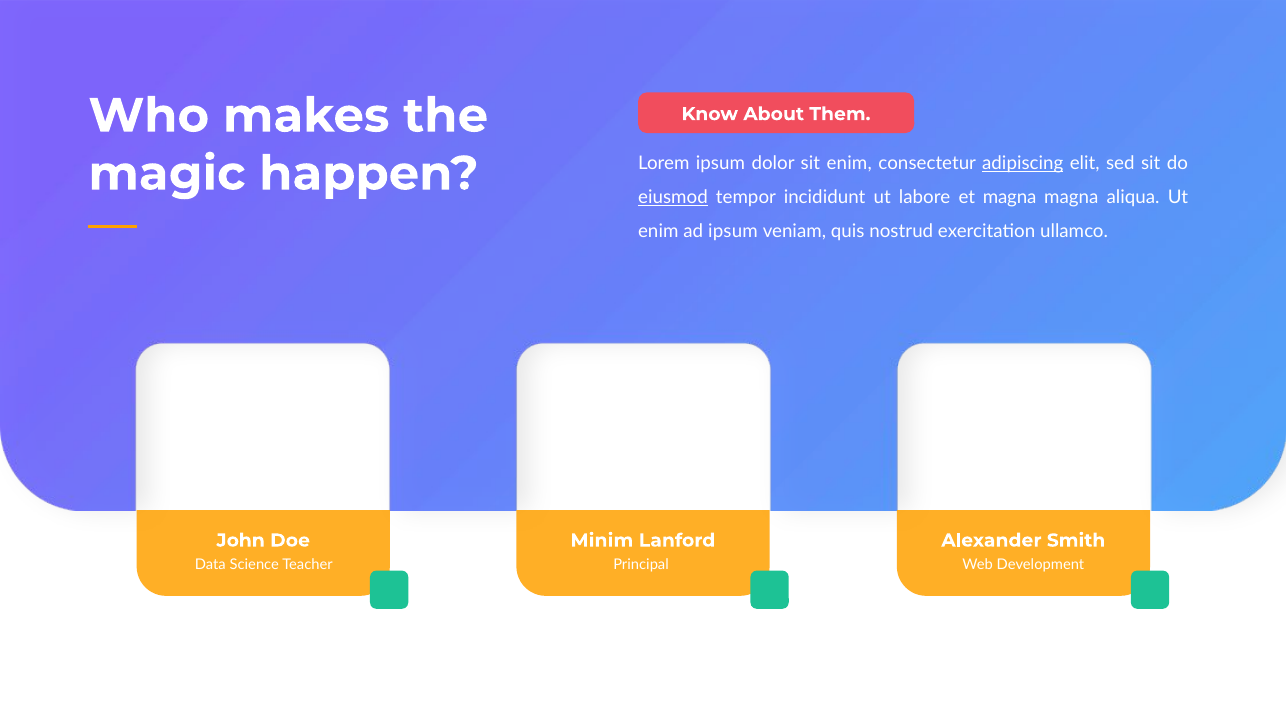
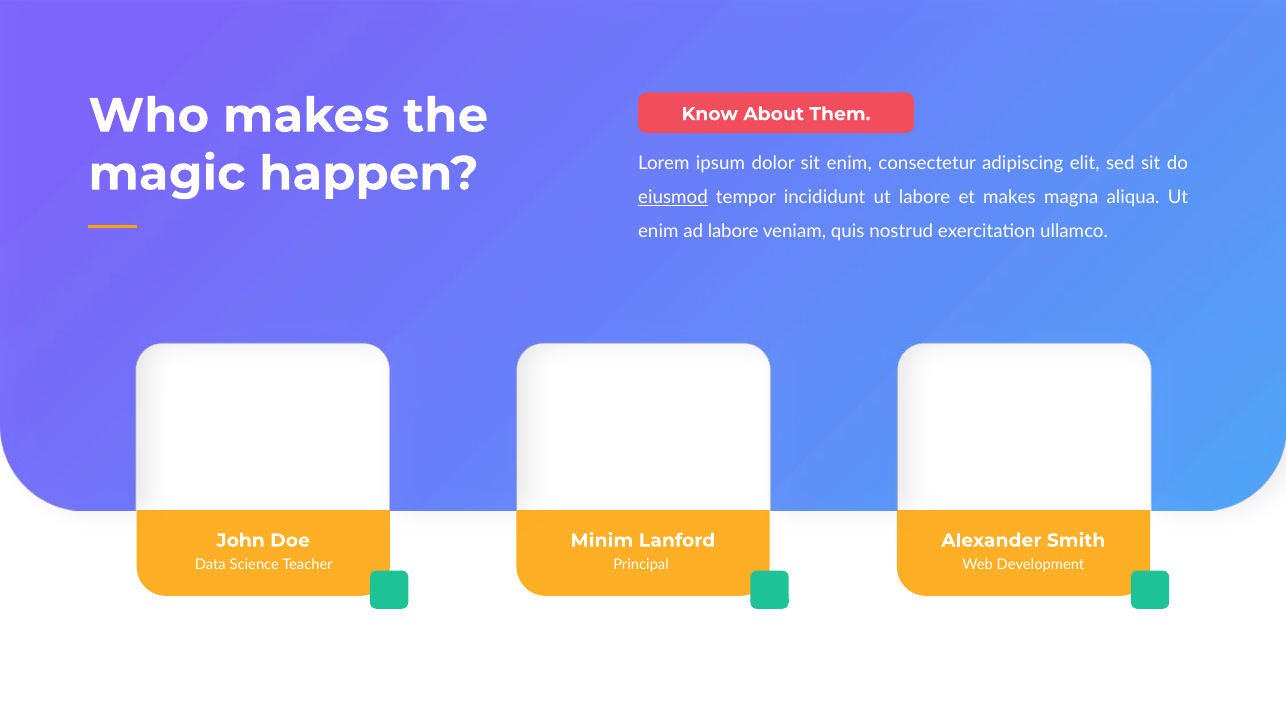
adipiscing underline: present -> none (1023, 164)
et magna: magna -> makes (1009, 198)
ad ipsum: ipsum -> labore (733, 231)
